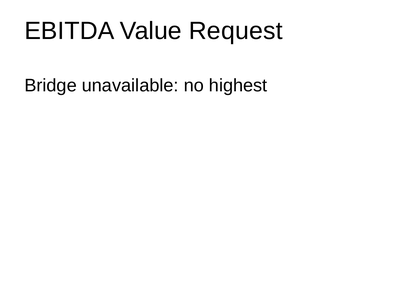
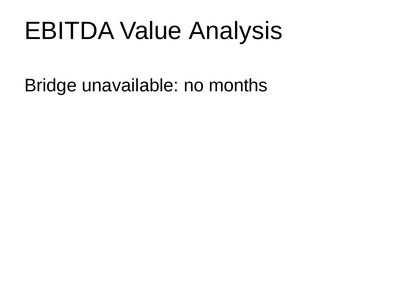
Request: Request -> Analysis (236, 31)
highest: highest -> months (238, 86)
